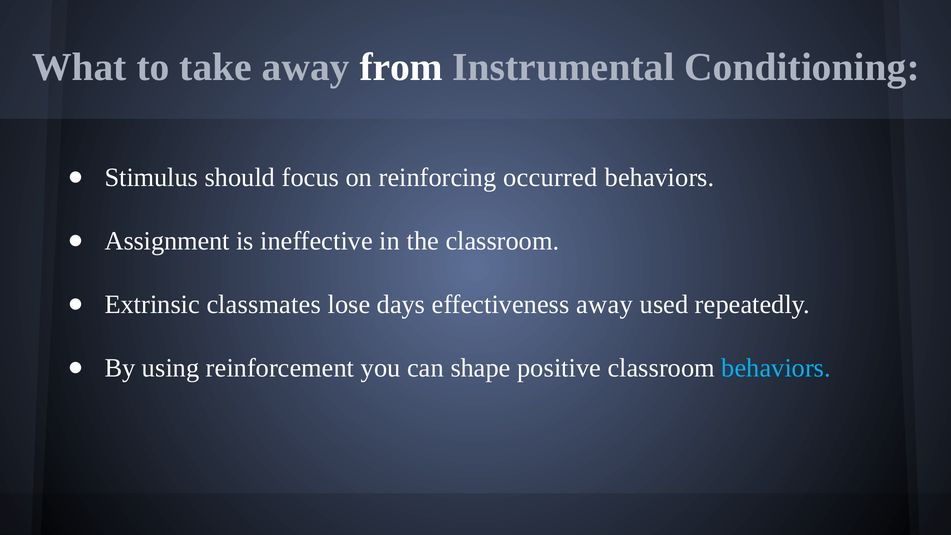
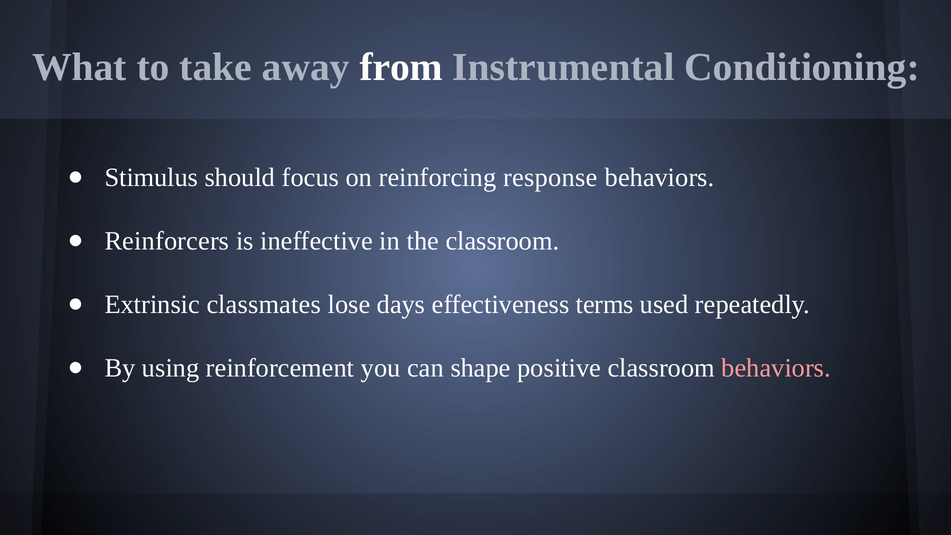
occurred: occurred -> response (550, 178)
Assignment: Assignment -> Reinforcers (167, 241)
effectiveness away: away -> terms (605, 304)
behaviors colour: light blue -> pink (776, 368)
